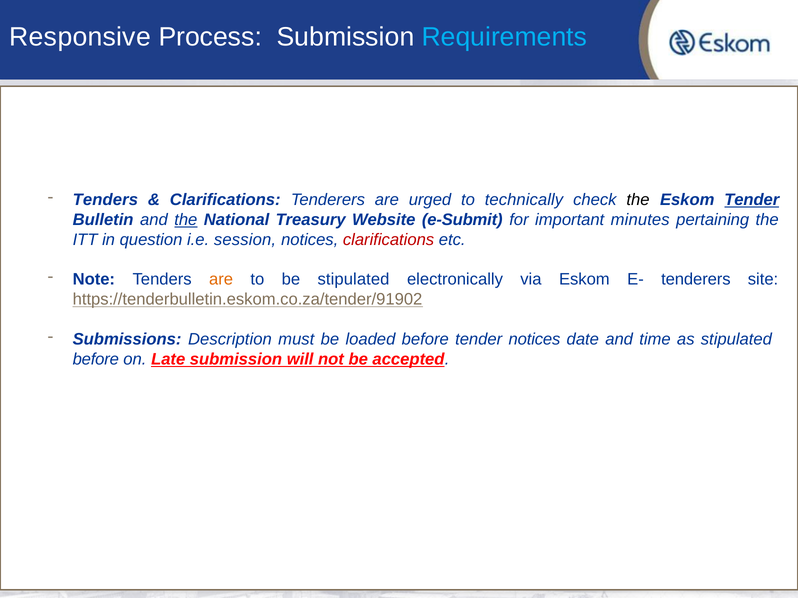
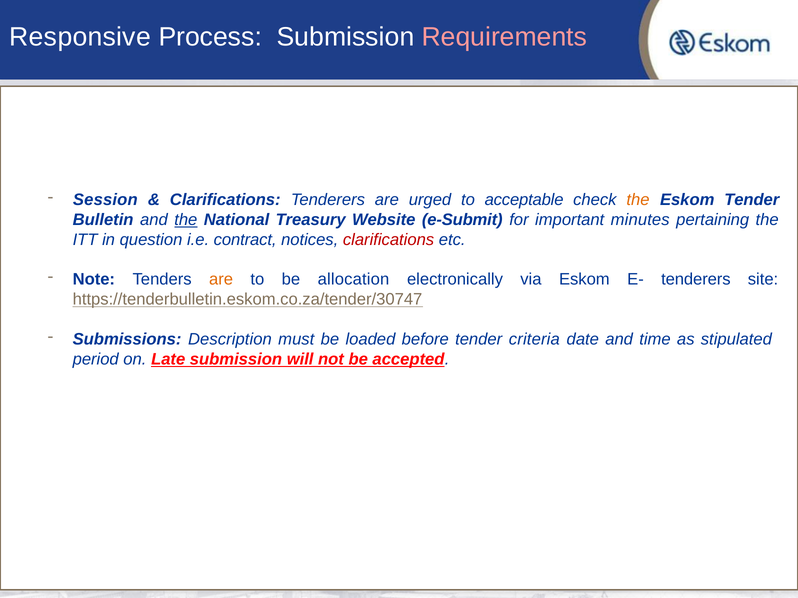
Requirements colour: light blue -> pink (504, 37)
Tenders: Tenders -> Session (105, 200)
technically: technically -> acceptable (524, 200)
the colour: black -> orange (638, 200)
Tender underline: present -> none (752, 200)
session: session -> contract (245, 240)
be stipulated: stipulated -> allocation (353, 280)
https://tenderbulletin.eskom.co.za/tender/91902: https://tenderbulletin.eskom.co.za/tender/91902 -> https://tenderbulletin.eskom.co.za/tender/30747 (248, 300)
tender notices: notices -> criteria (534, 340)
before: before -> period (96, 359)
